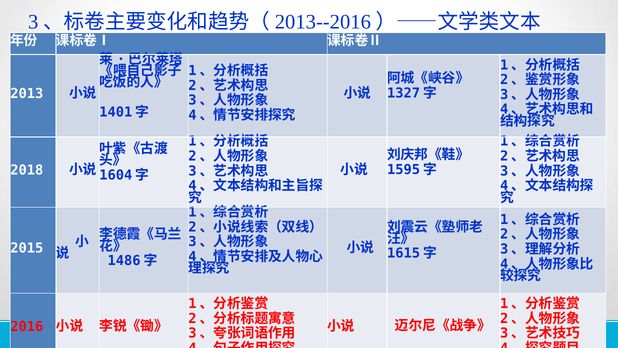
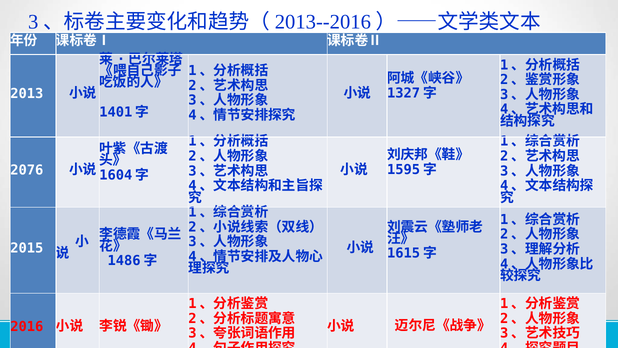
2018: 2018 -> 2076 (27, 170)
